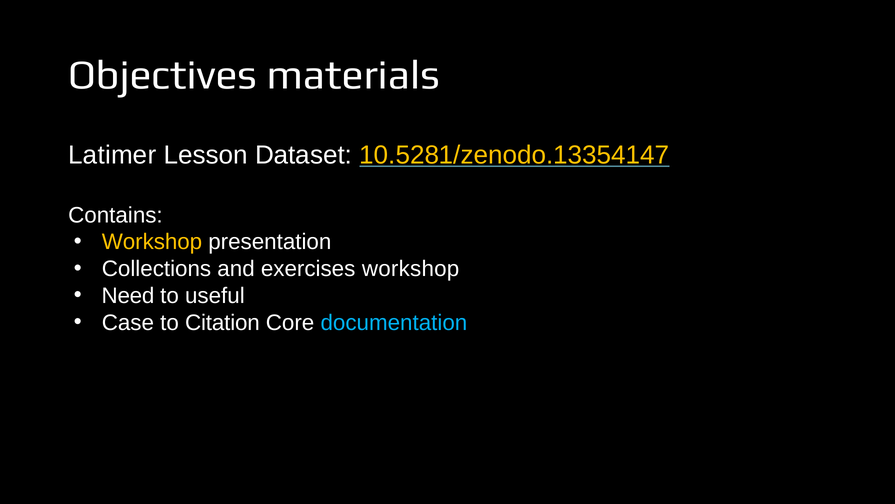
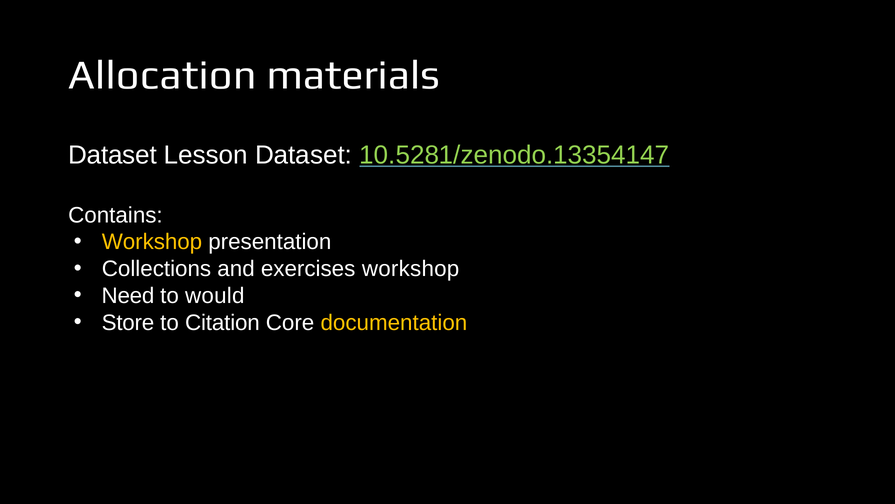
Objectives: Objectives -> Allocation (162, 75)
Latimer: Latimer -> Dataset (113, 155)
10.5281/zenodo.13354147 colour: yellow -> light green (514, 155)
useful: useful -> would (215, 295)
Case: Case -> Store (128, 322)
documentation colour: light blue -> yellow (394, 322)
